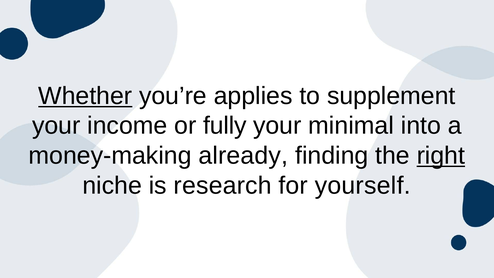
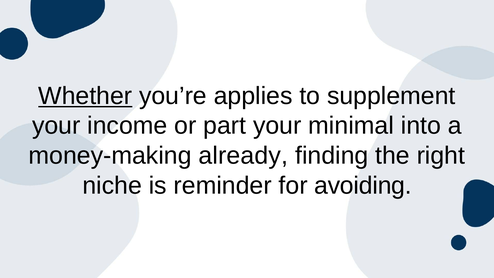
fully: fully -> part (225, 126)
right underline: present -> none (441, 156)
research: research -> reminder (223, 185)
yourself: yourself -> avoiding (363, 185)
